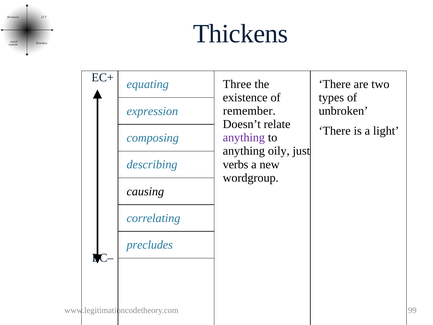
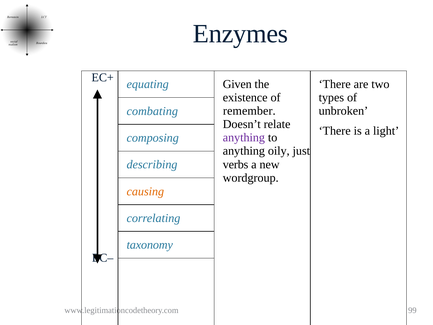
Thickens: Thickens -> Enzymes (241, 34)
Three: Three -> Given (237, 84)
expression: expression -> combating (152, 111)
causing colour: black -> orange (145, 191)
precludes: precludes -> taxonomy (150, 245)
